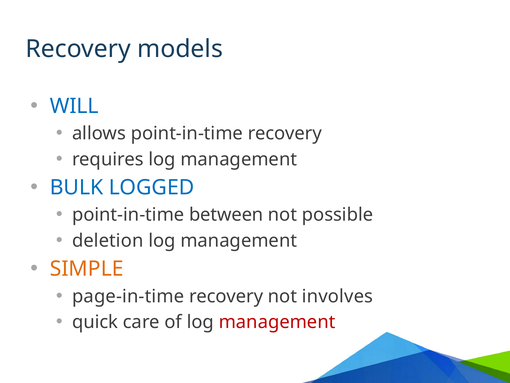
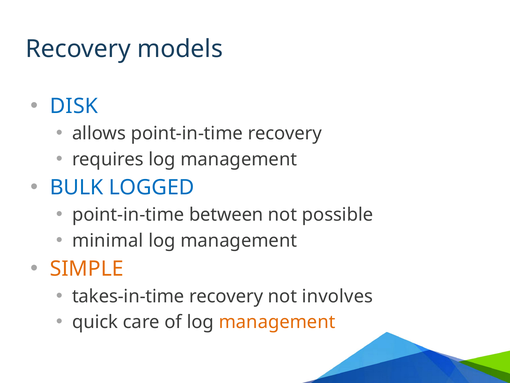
WILL: WILL -> DISK (74, 106)
deletion: deletion -> minimal (108, 240)
page-in-time: page-in-time -> takes-in-time (128, 296)
management colour: red -> orange (277, 322)
